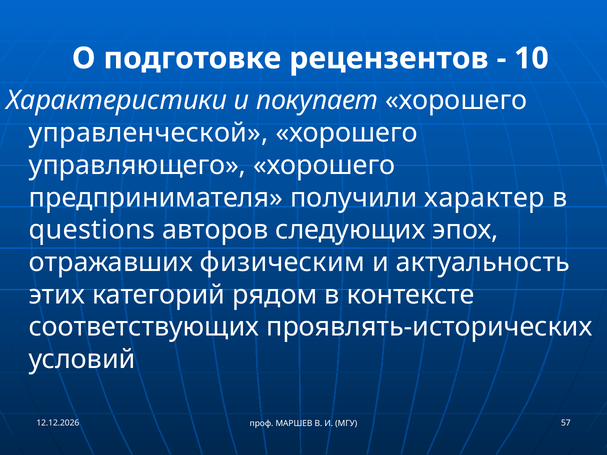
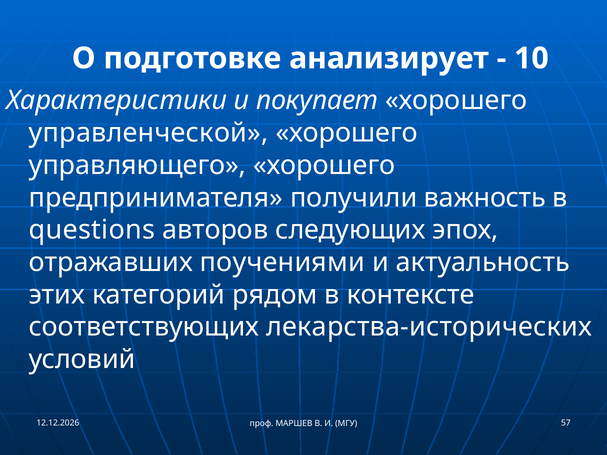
рецензентов: рецензентов -> анализирует (389, 58)
характер: характер -> важность (485, 198)
физическим: физическим -> поучениями (282, 262)
проявлять-исторических: проявлять-исторических -> лекарства-исторических (429, 327)
